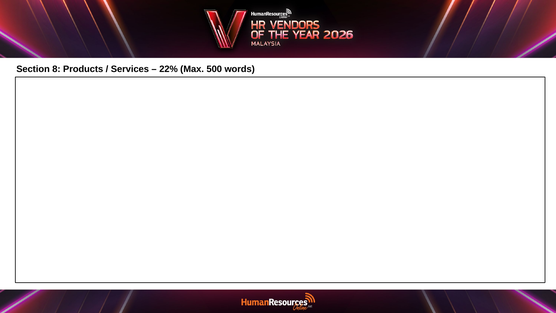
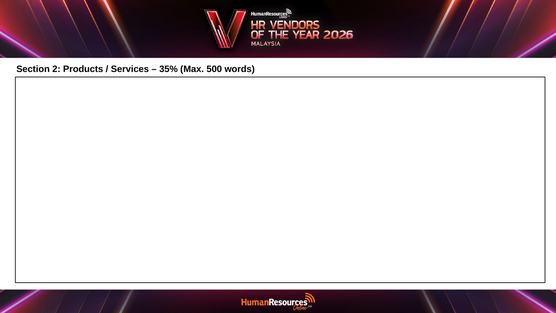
8: 8 -> 2 (56, 69)
22%: 22% -> 35% (168, 69)
